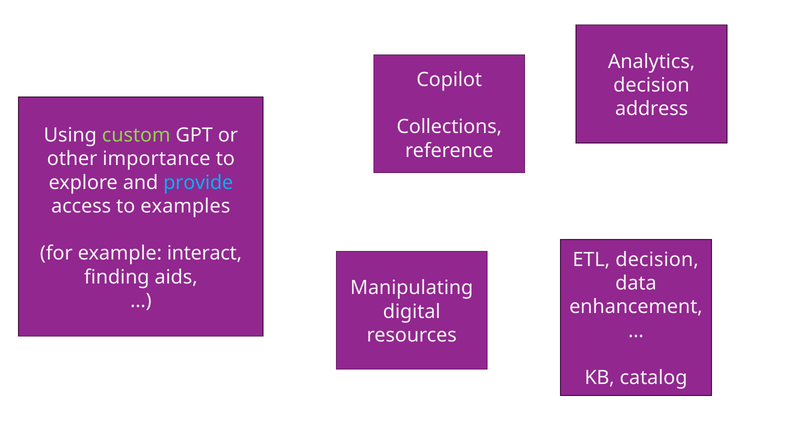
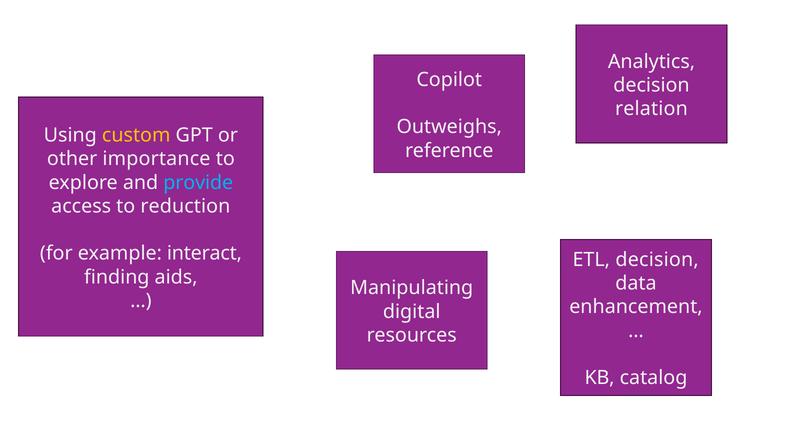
address: address -> relation (651, 109)
Collections: Collections -> Outweighs (449, 127)
custom colour: light green -> yellow (136, 135)
examples: examples -> reduction (185, 206)
